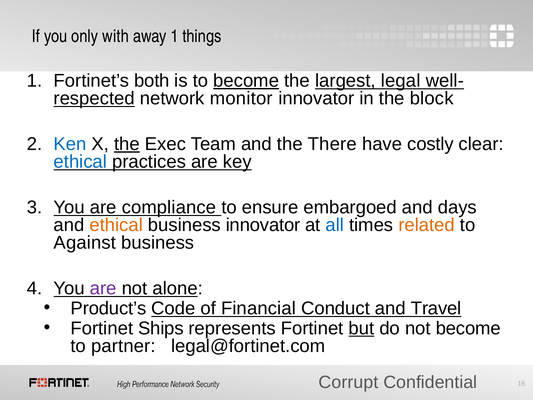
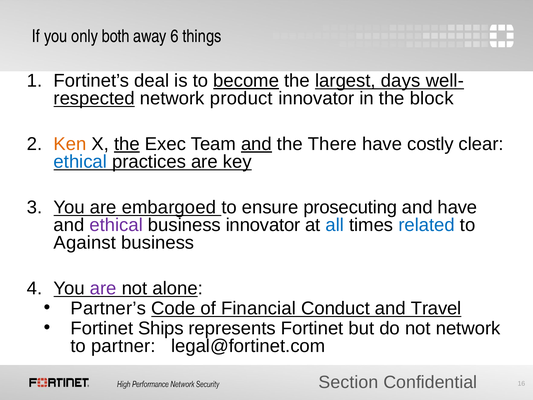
with: with -> both (116, 36)
away 1: 1 -> 6 (174, 36)
both: both -> deal (152, 81)
legal: legal -> days (401, 81)
monitor: monitor -> product (241, 98)
Ken colour: blue -> orange (70, 144)
and underline: none -> present (256, 144)
compliance: compliance -> embargoed (169, 207)
embargoed: embargoed -> prosecuting (350, 207)
and days: days -> have (457, 207)
ethical colour: orange -> purple (116, 225)
related colour: orange -> blue (427, 225)
Product’s: Product’s -> Partner’s (108, 308)
but underline: present -> none (361, 328)
not become: become -> network (468, 328)
Corrupt: Corrupt -> Section (348, 382)
